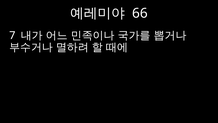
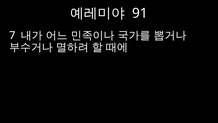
66: 66 -> 91 (140, 13)
